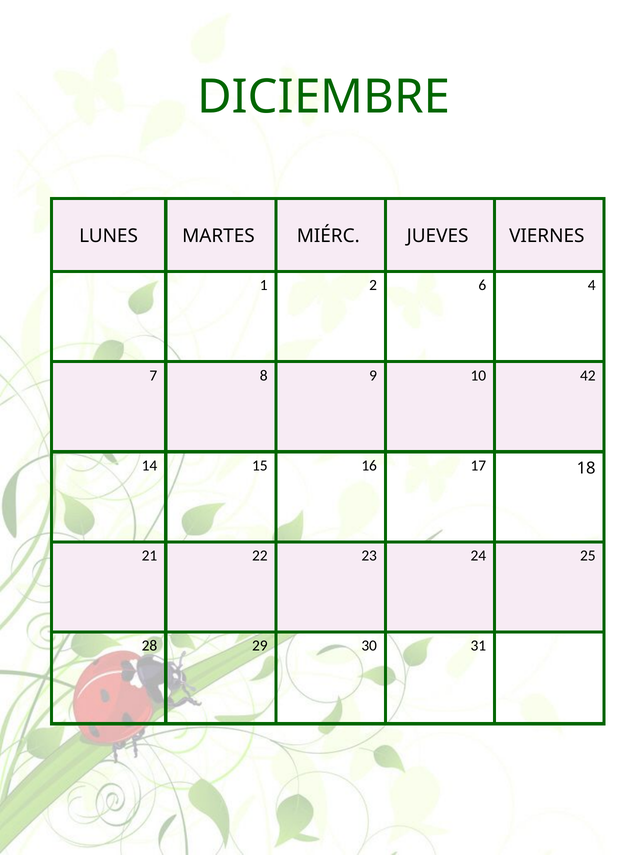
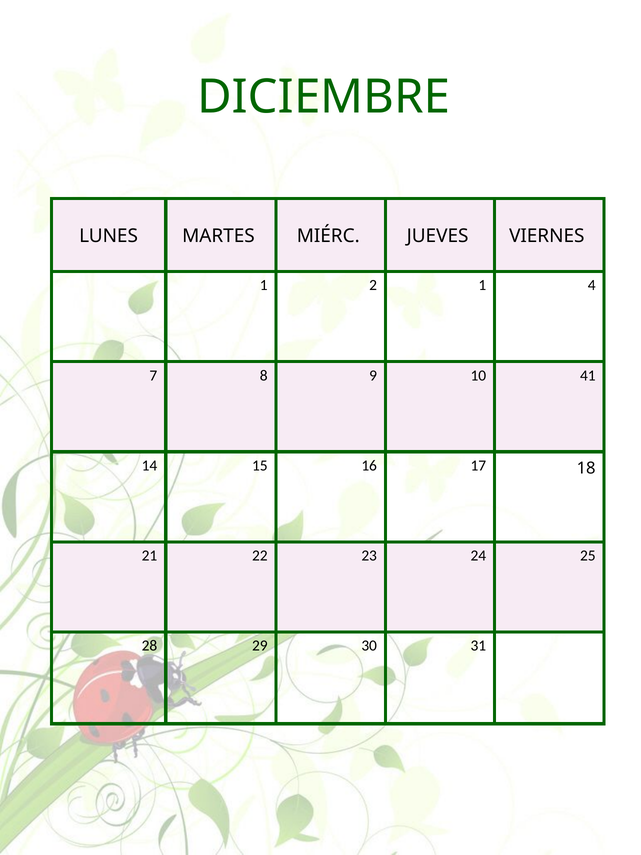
2 6: 6 -> 1 (482, 285)
42: 42 -> 41 (588, 375)
